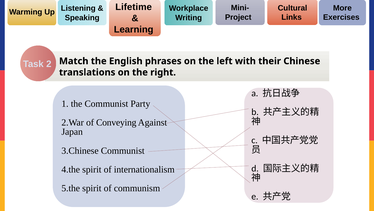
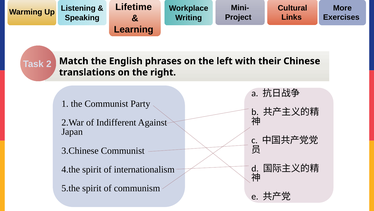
Conveying: Conveying -> Indifferent (116, 122)
